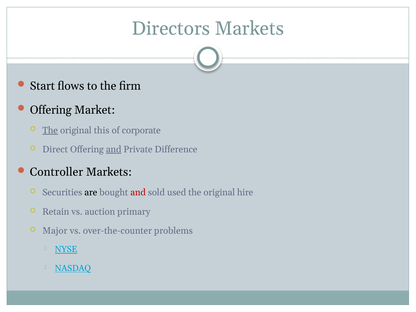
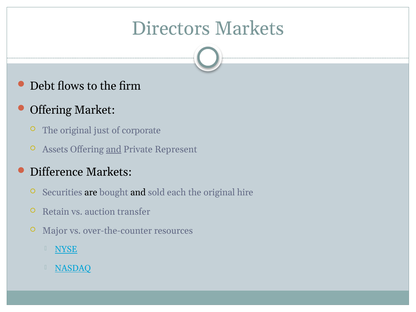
Start: Start -> Debt (42, 86)
The underline: present -> none (50, 130)
this: this -> just (102, 130)
Direct: Direct -> Assets (55, 149)
Difference: Difference -> Represent (176, 149)
Controller: Controller -> Difference (57, 172)
and colour: red -> black (138, 193)
used: used -> each (177, 193)
primary: primary -> transfer (134, 212)
problems: problems -> resources (173, 231)
